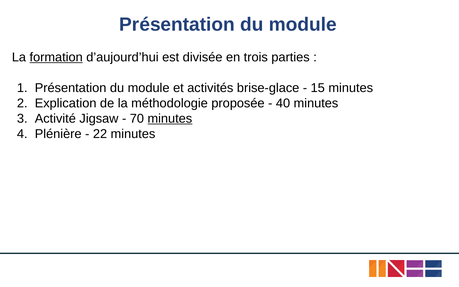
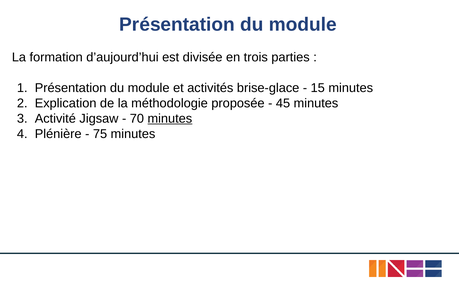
formation underline: present -> none (56, 57)
40: 40 -> 45 (283, 103)
22: 22 -> 75 (100, 134)
